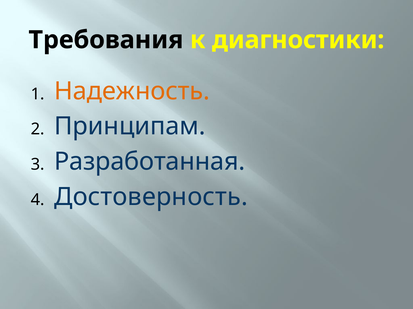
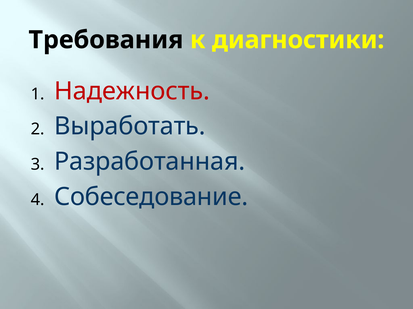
Надежность colour: orange -> red (132, 91)
Принципам: Принципам -> Выработать (130, 127)
Достоверность: Достоверность -> Собеседование (151, 197)
